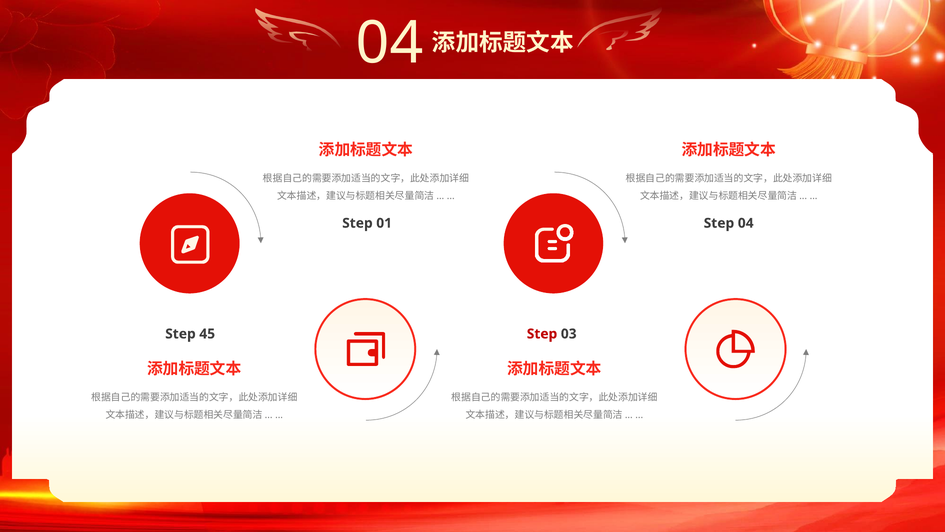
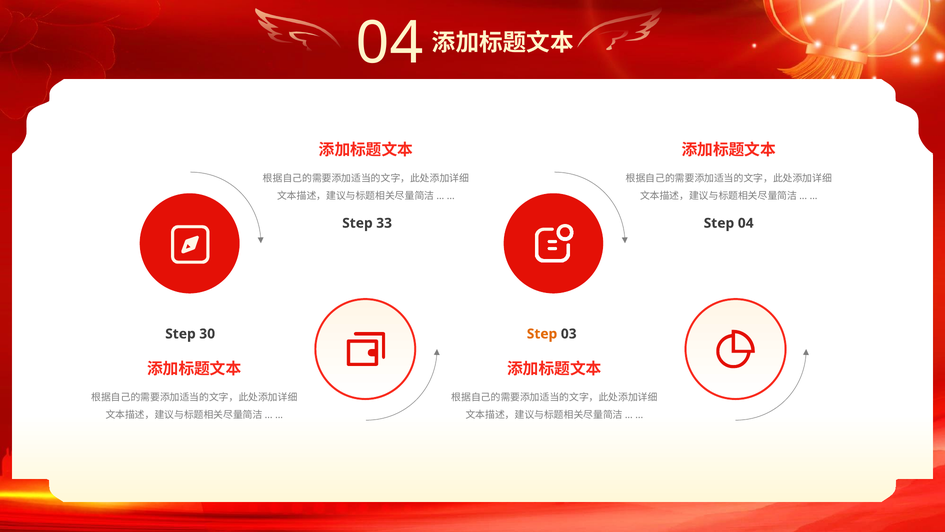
01: 01 -> 33 (384, 223)
45: 45 -> 30 (207, 334)
Step colour: red -> orange (542, 334)
